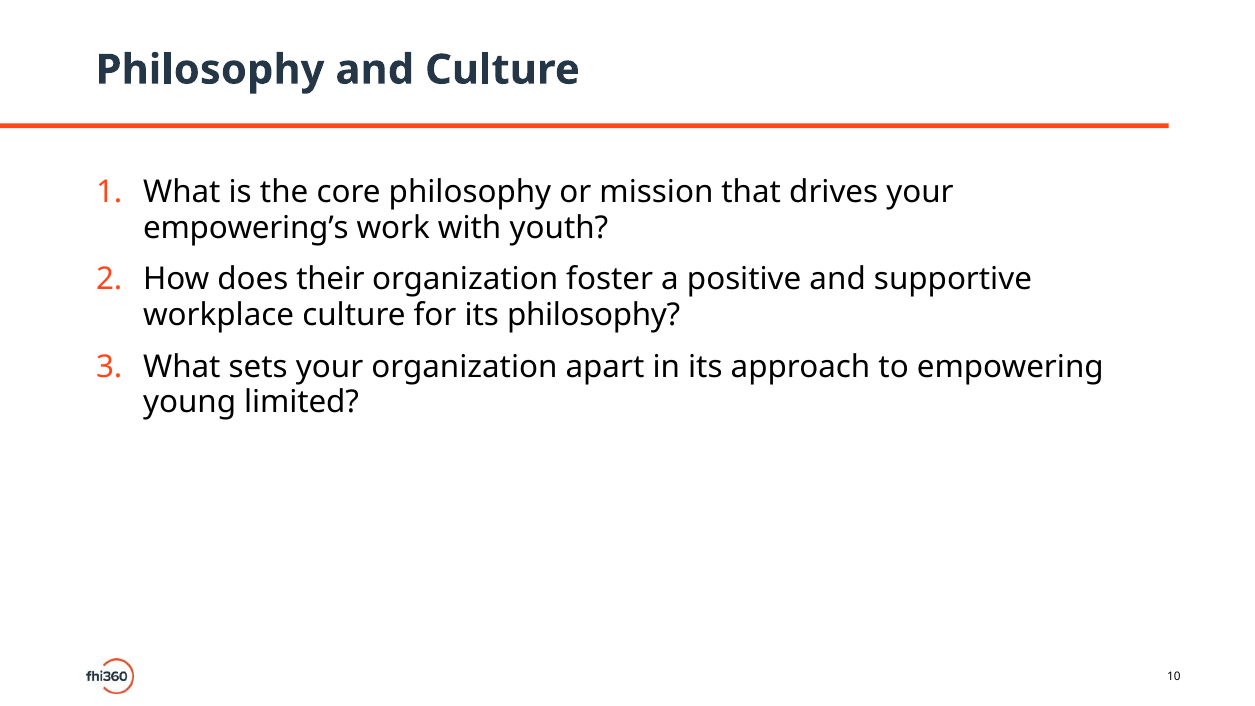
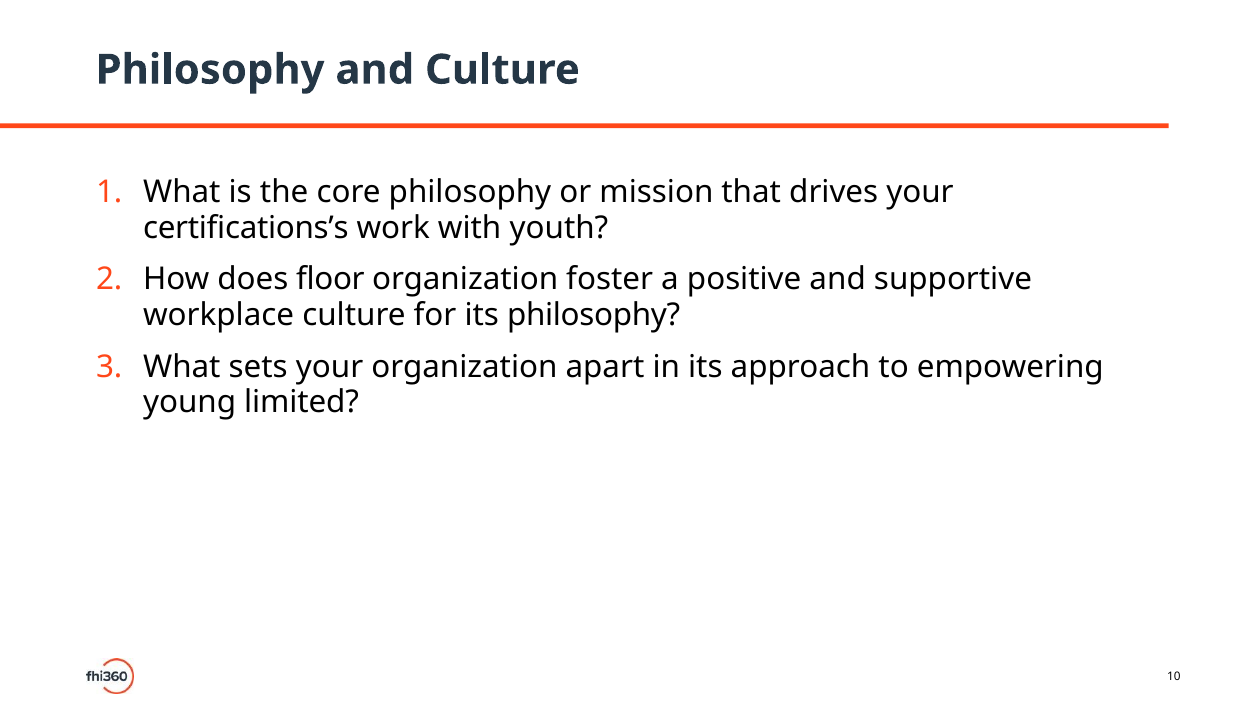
empowering’s: empowering’s -> certifications’s (246, 228)
their: their -> floor (330, 280)
